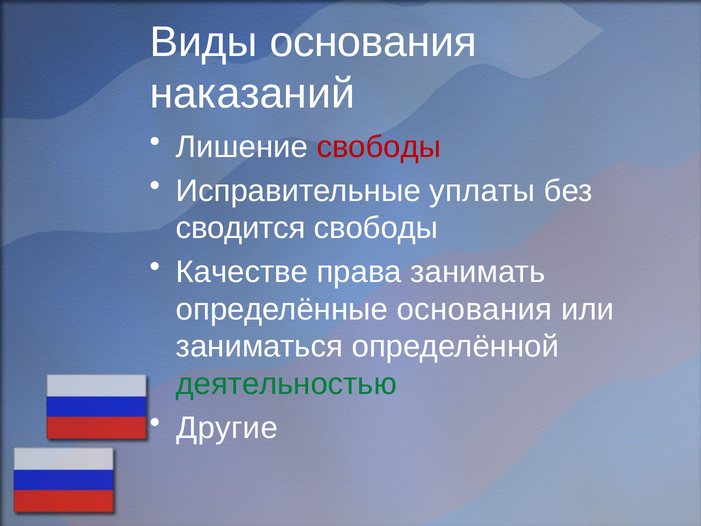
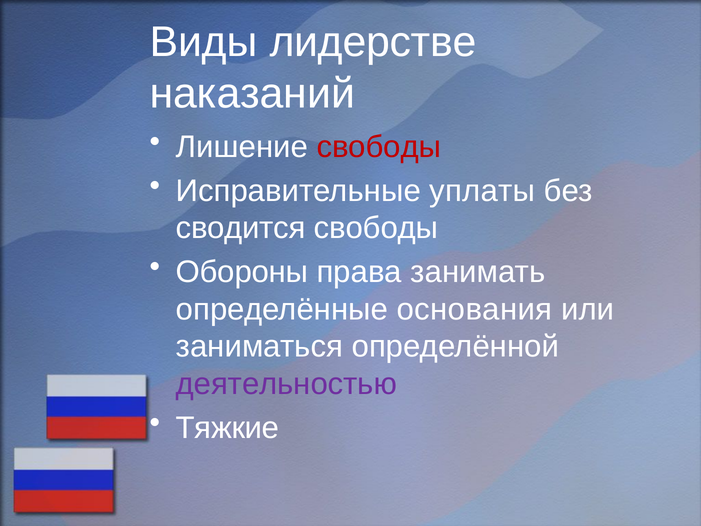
Виды основания: основания -> лидерстве (373, 42)
Качестве: Качестве -> Обороны (242, 272)
деятельностью colour: green -> purple (286, 384)
Другие: Другие -> Тяжкие (228, 428)
